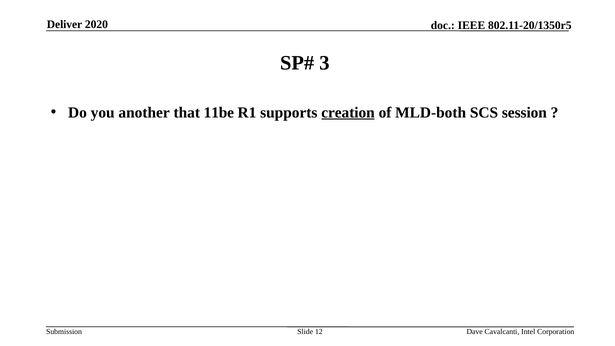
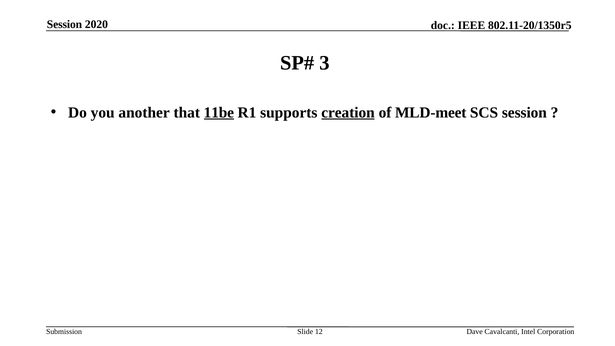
Deliver: Deliver -> Session (65, 24)
11be underline: none -> present (219, 113)
MLD-both: MLD-both -> MLD-meet (431, 113)
